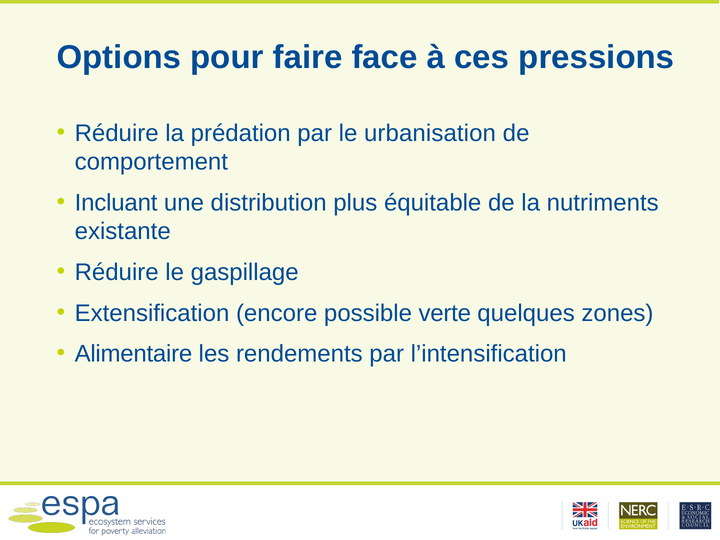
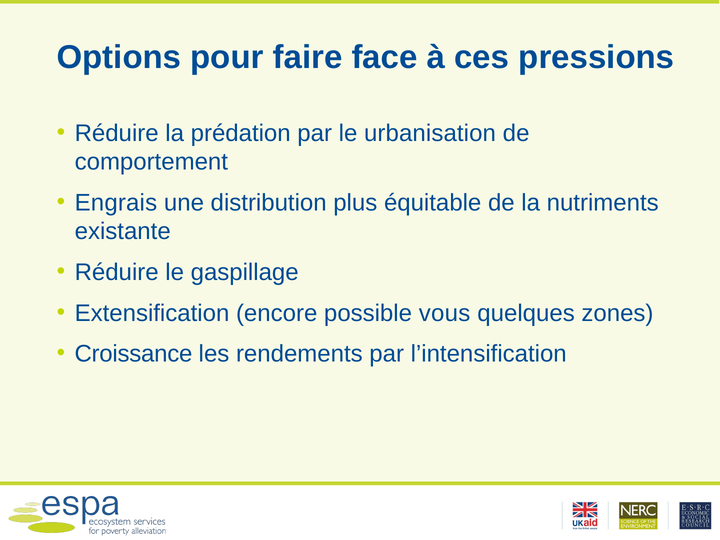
Incluant: Incluant -> Engrais (116, 203)
verte: verte -> vous (445, 313)
Alimentaire: Alimentaire -> Croissance (133, 354)
